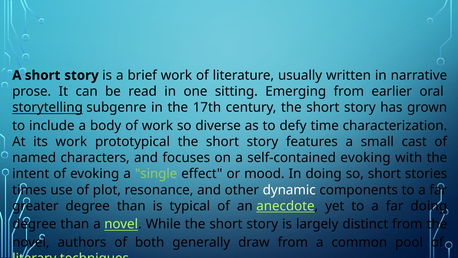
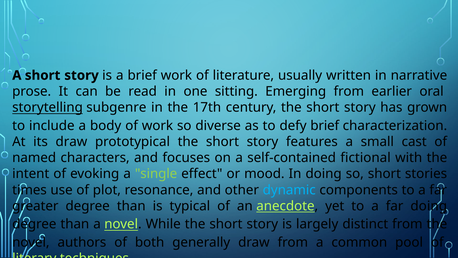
defy time: time -> brief (325, 125)
its work: work -> draw (71, 142)
self-contained evoking: evoking -> fictional (366, 158)
dynamic colour: white -> light blue (289, 190)
